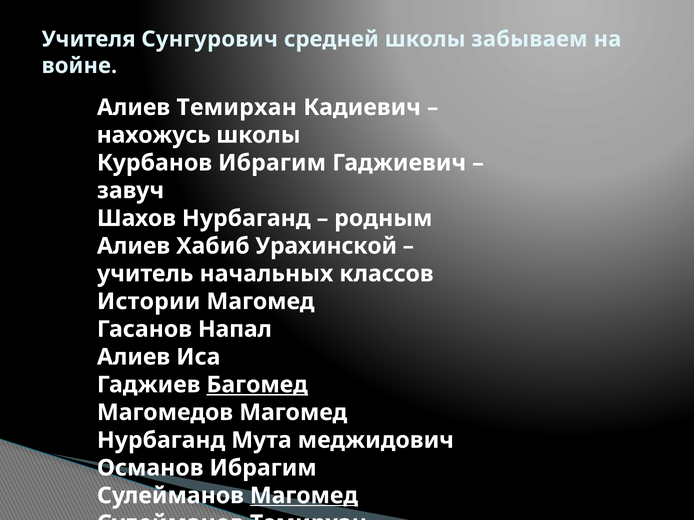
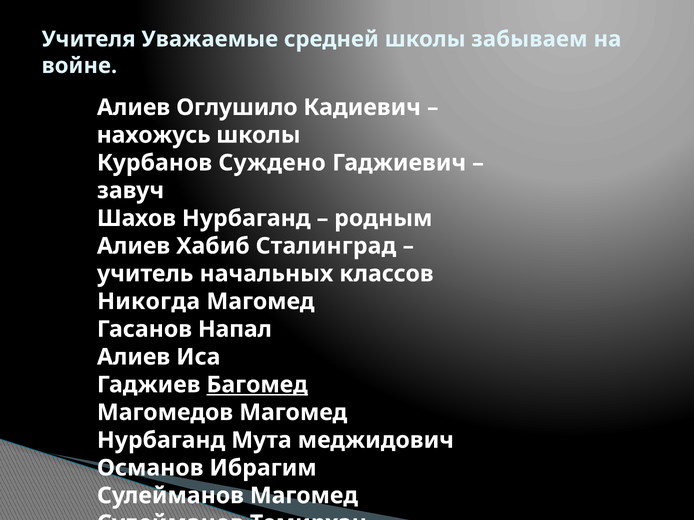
Сунгурович: Сунгурович -> Уважаемые (210, 39)
Алиев Темирхан: Темирхан -> Оглушило (237, 107)
Курбанов Ибрагим: Ибрагим -> Суждено (272, 163)
Урахинской: Урахинской -> Сталинград (326, 246)
Истории: Истории -> Никогда (149, 302)
Магомед underline: present -> none (304, 496)
